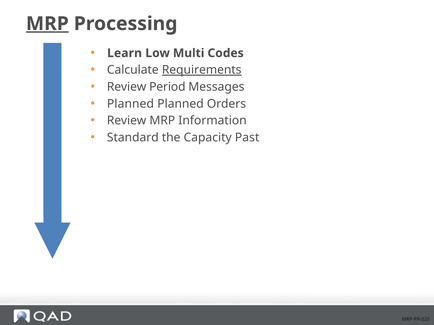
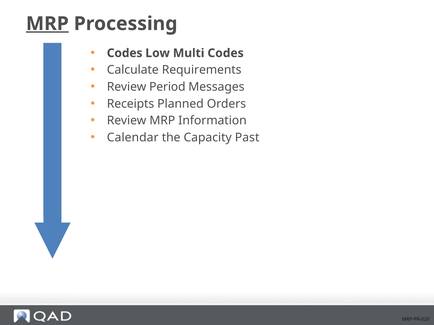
Learn: Learn -> Codes (125, 53)
Requirements underline: present -> none (202, 70)
Planned: Planned -> Receipts (131, 104)
Standard: Standard -> Calendar (133, 138)
